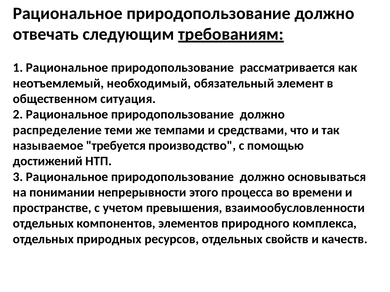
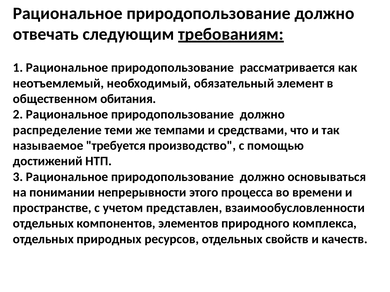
ситуация: ситуация -> обитания (128, 99)
превышения: превышения -> представлен (184, 208)
